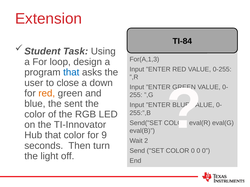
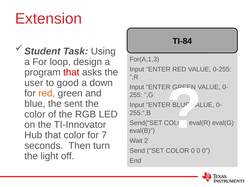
that colour: blue -> red (71, 73)
close: close -> good (68, 83)
9: 9 -> 7 (104, 136)
